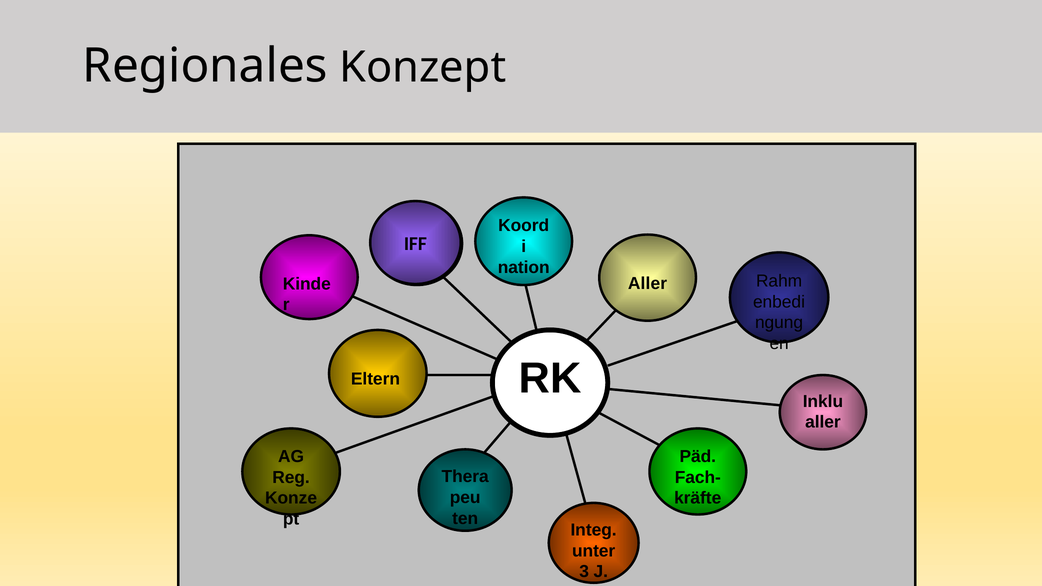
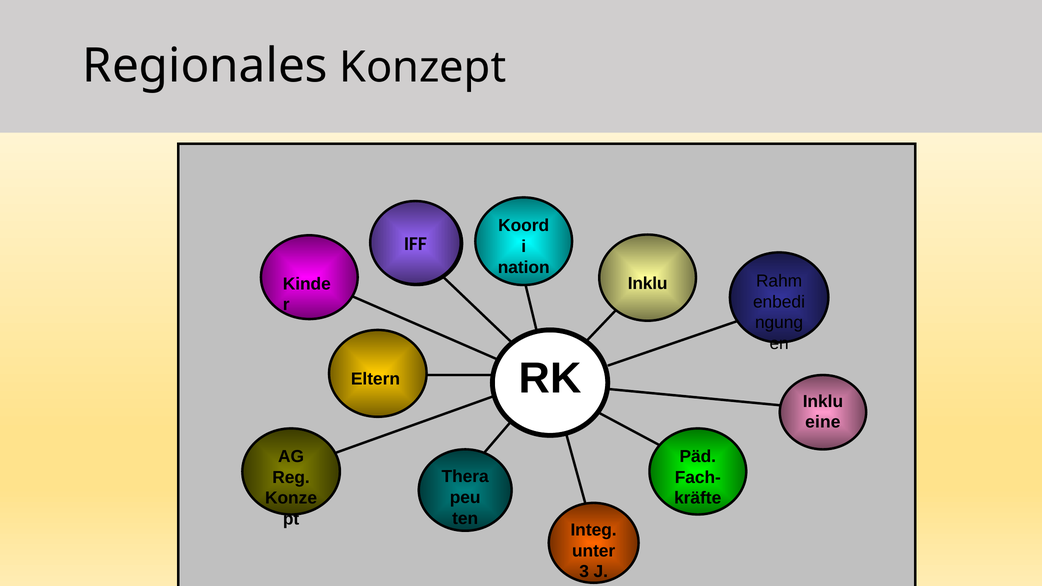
Aller: Aller -> Inklu (648, 284)
aller: aller -> eine (823, 422)
